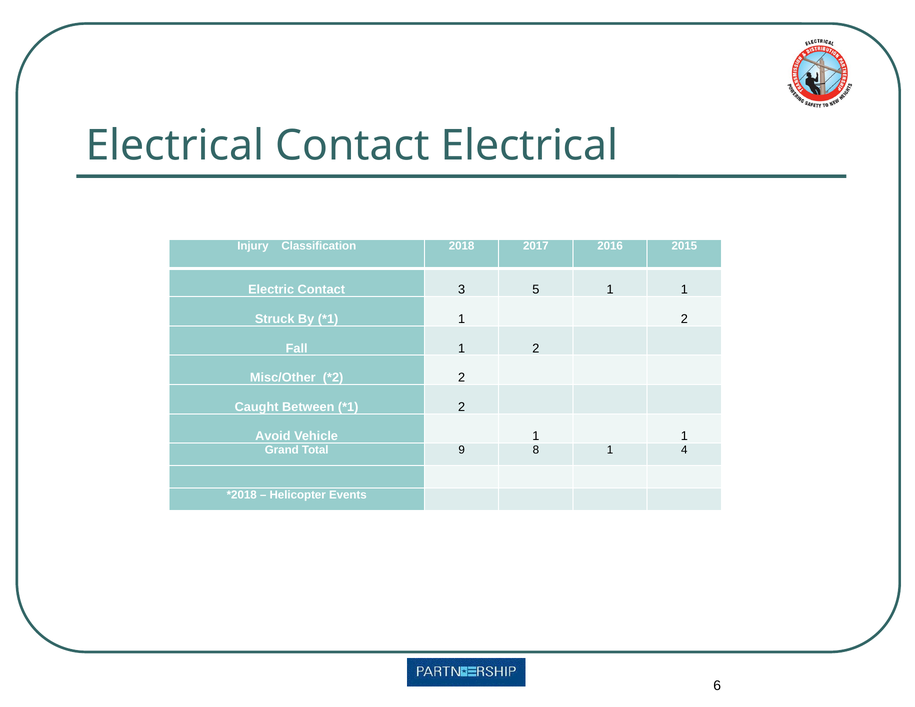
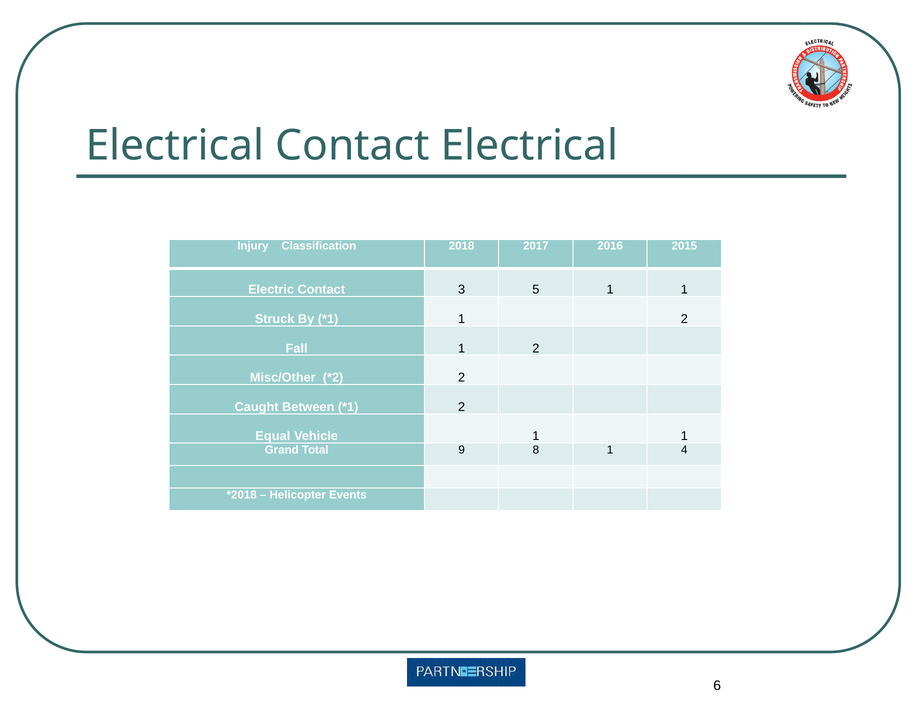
Avoid: Avoid -> Equal (273, 436)
